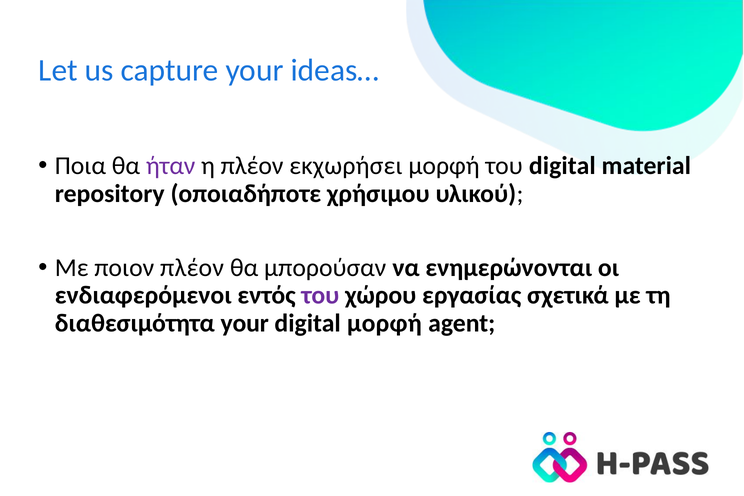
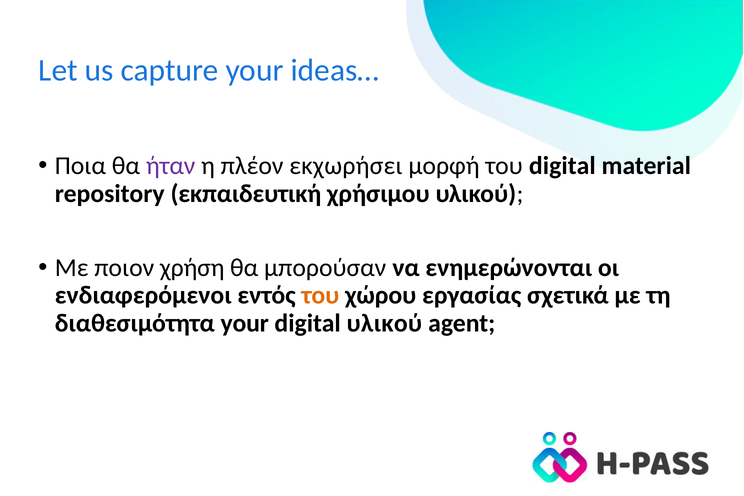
οποιαδήποτε: οποιαδήποτε -> εκπαιδευτική (246, 194)
ποιον πλέον: πλέον -> χρήση (192, 268)
του colour: purple -> orange (320, 295)
digital μορφή: μορφή -> υλικού (384, 323)
